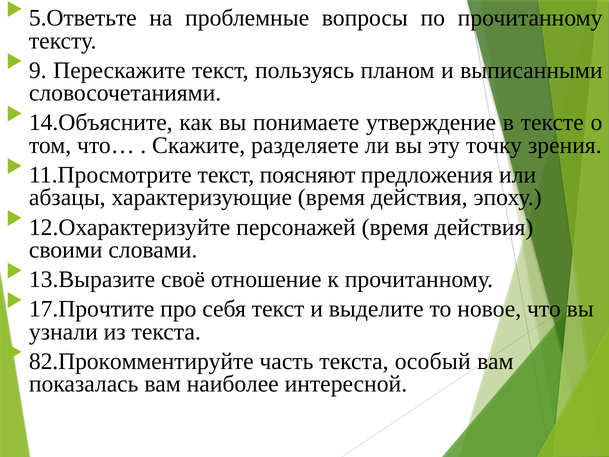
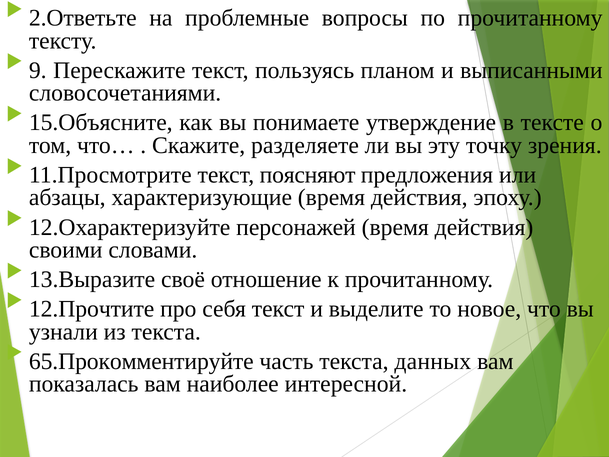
5.Ответьте: 5.Ответьте -> 2.Ответьте (83, 18)
14.Объясните: 14.Объясните -> 15.Объясните (101, 123)
17.Прочтите: 17.Прочтите -> 12.Прочтите (92, 309)
82.Прокомментируйте: 82.Прокомментируйте -> 65.Прокомментируйте (141, 361)
особый: особый -> данных (433, 361)
